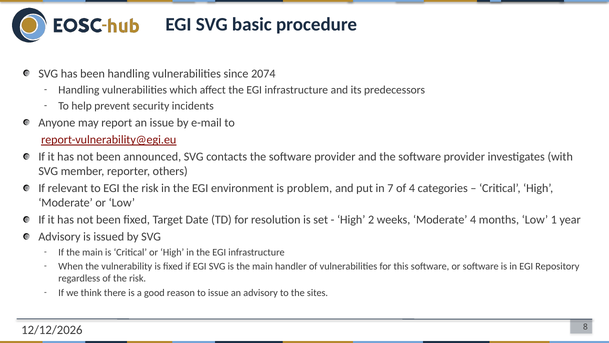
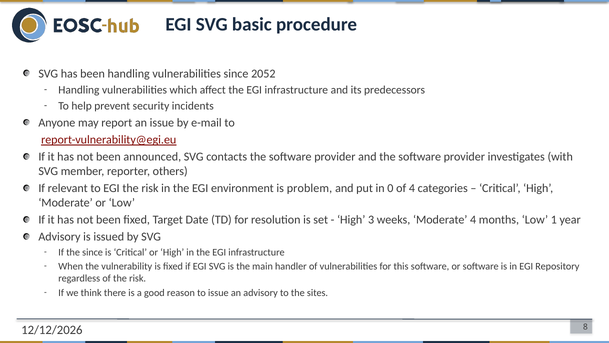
2074: 2074 -> 2052 (263, 74)
7: 7 -> 0 (390, 188)
2: 2 -> 3 (371, 220)
If the main: main -> since (93, 252)
